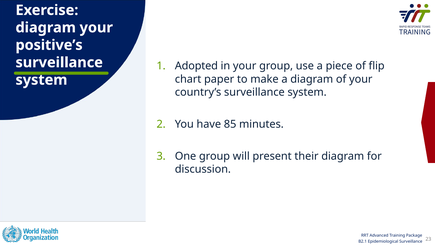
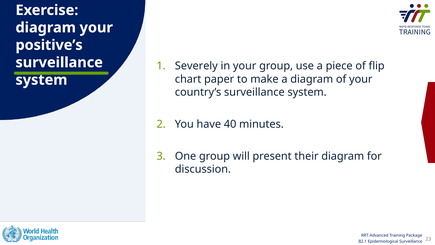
Adopted: Adopted -> Severely (196, 66)
85: 85 -> 40 (230, 124)
